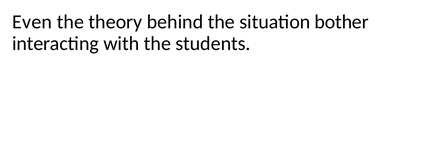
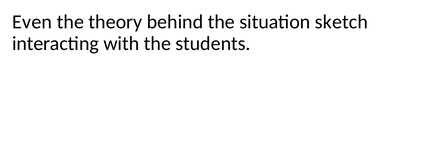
bother: bother -> sketch (341, 22)
